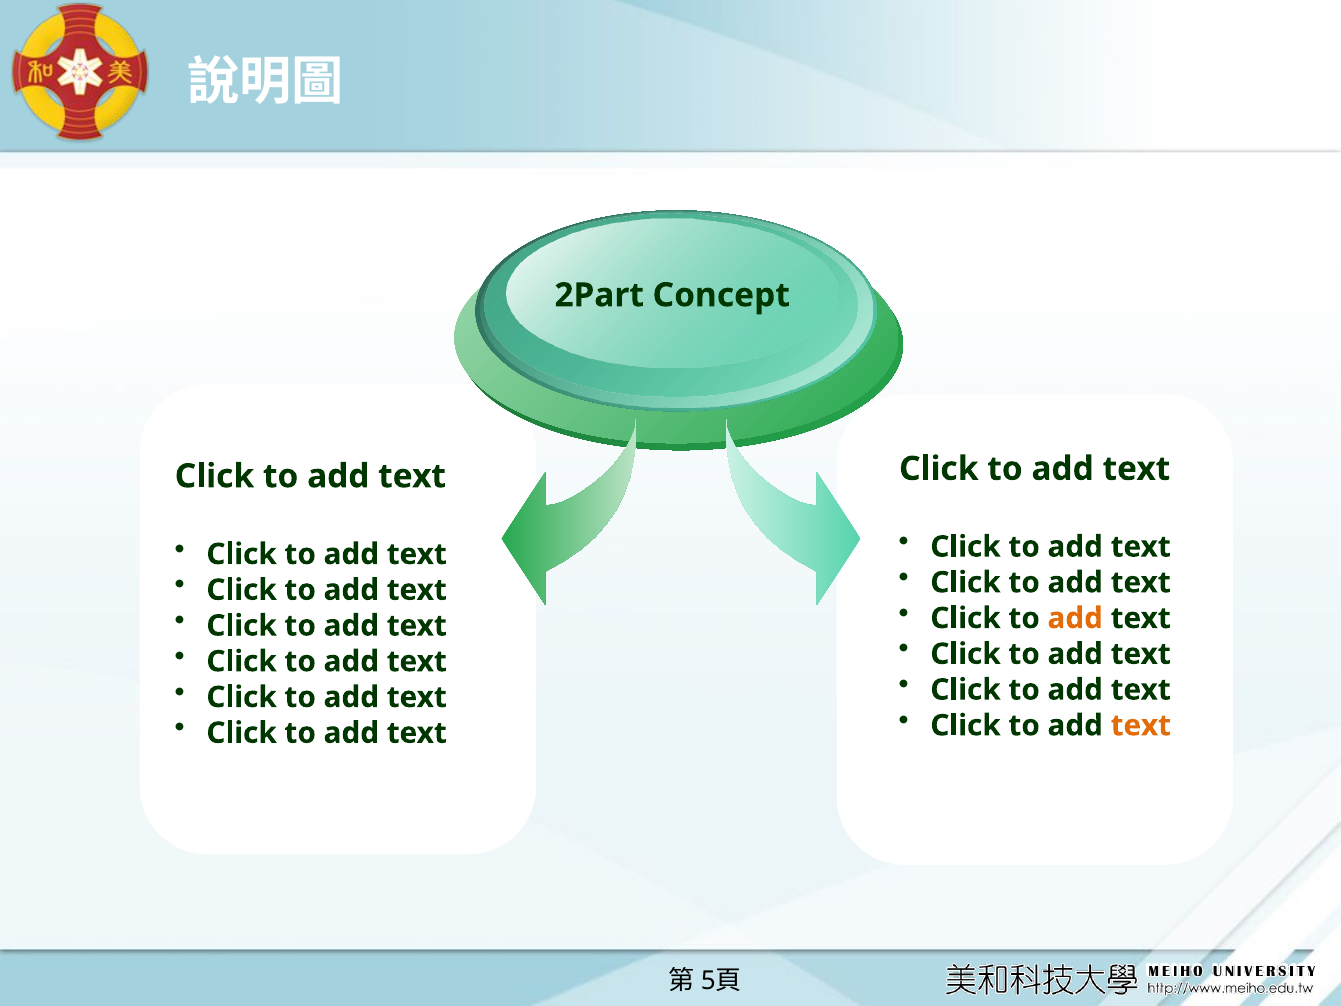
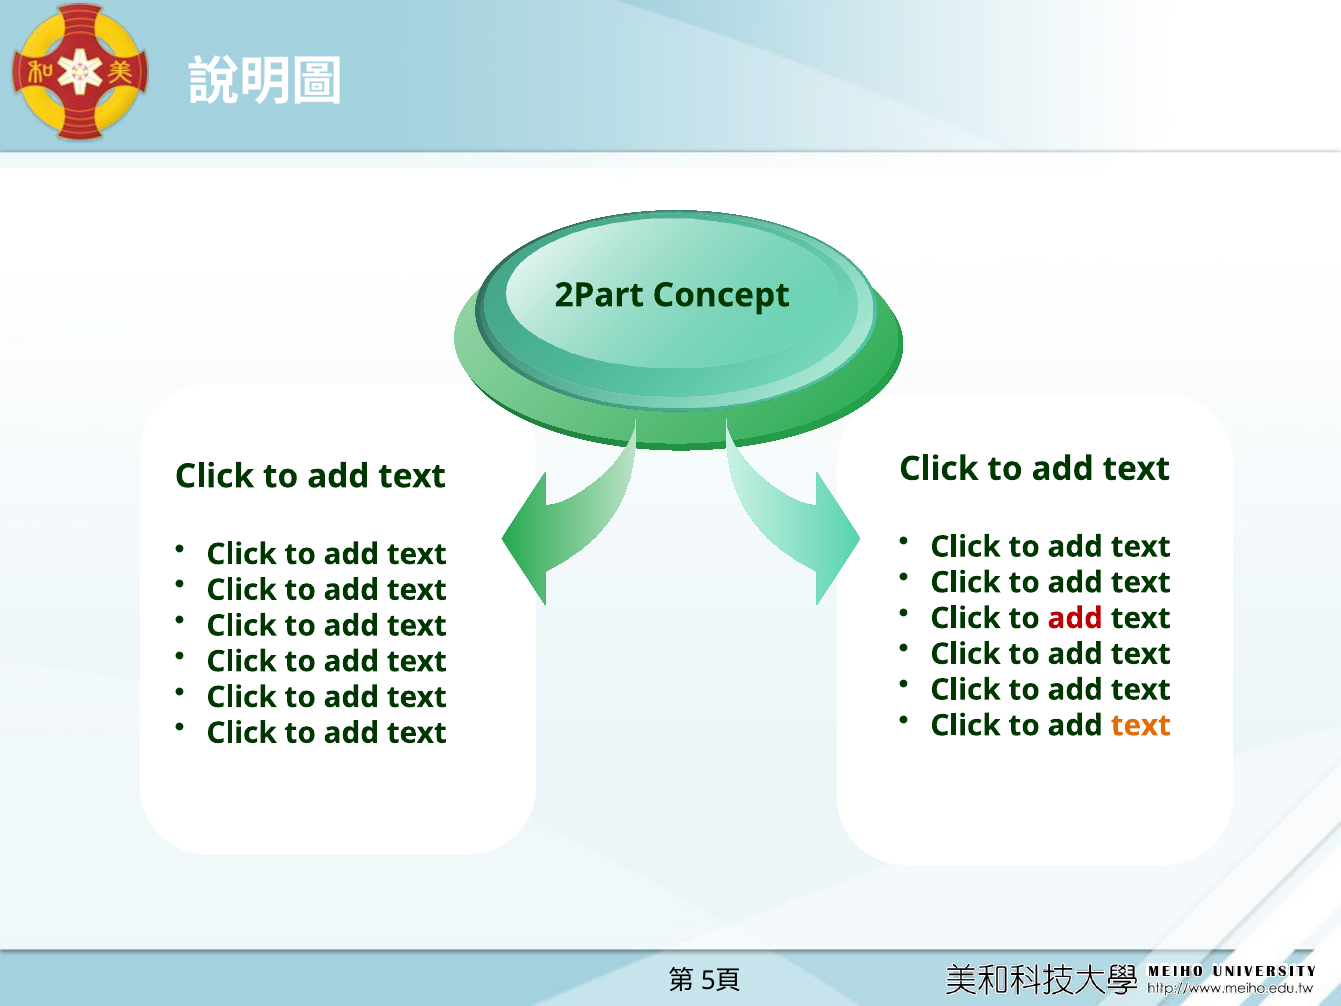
add colour: orange -> red (1075, 618)
